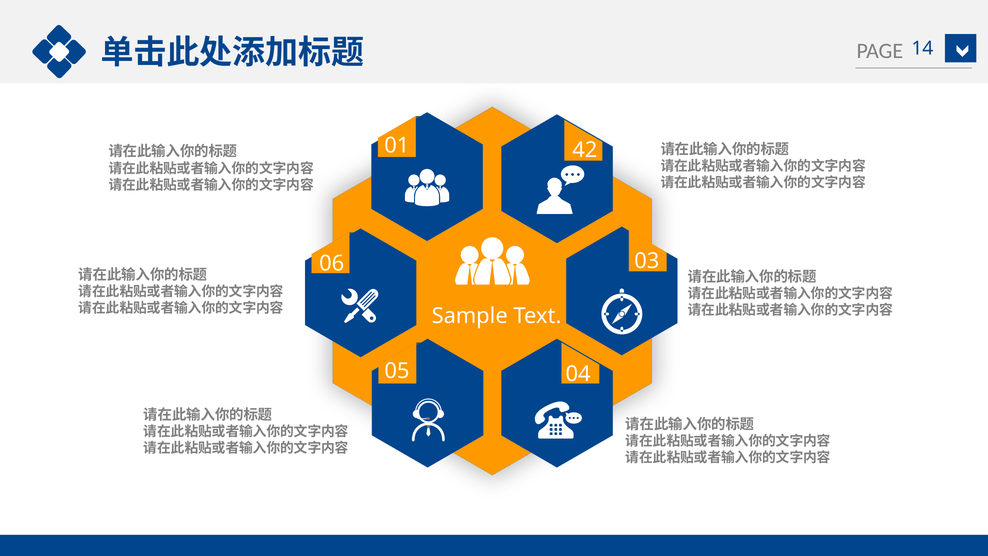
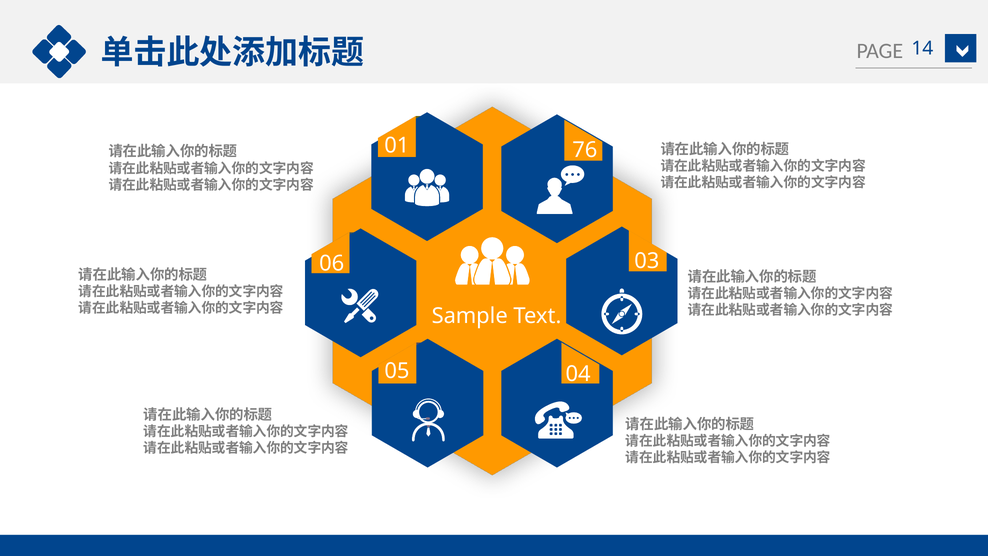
42: 42 -> 76 (585, 150)
